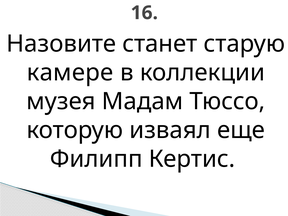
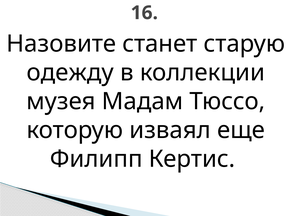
камере: камере -> одежду (70, 73)
